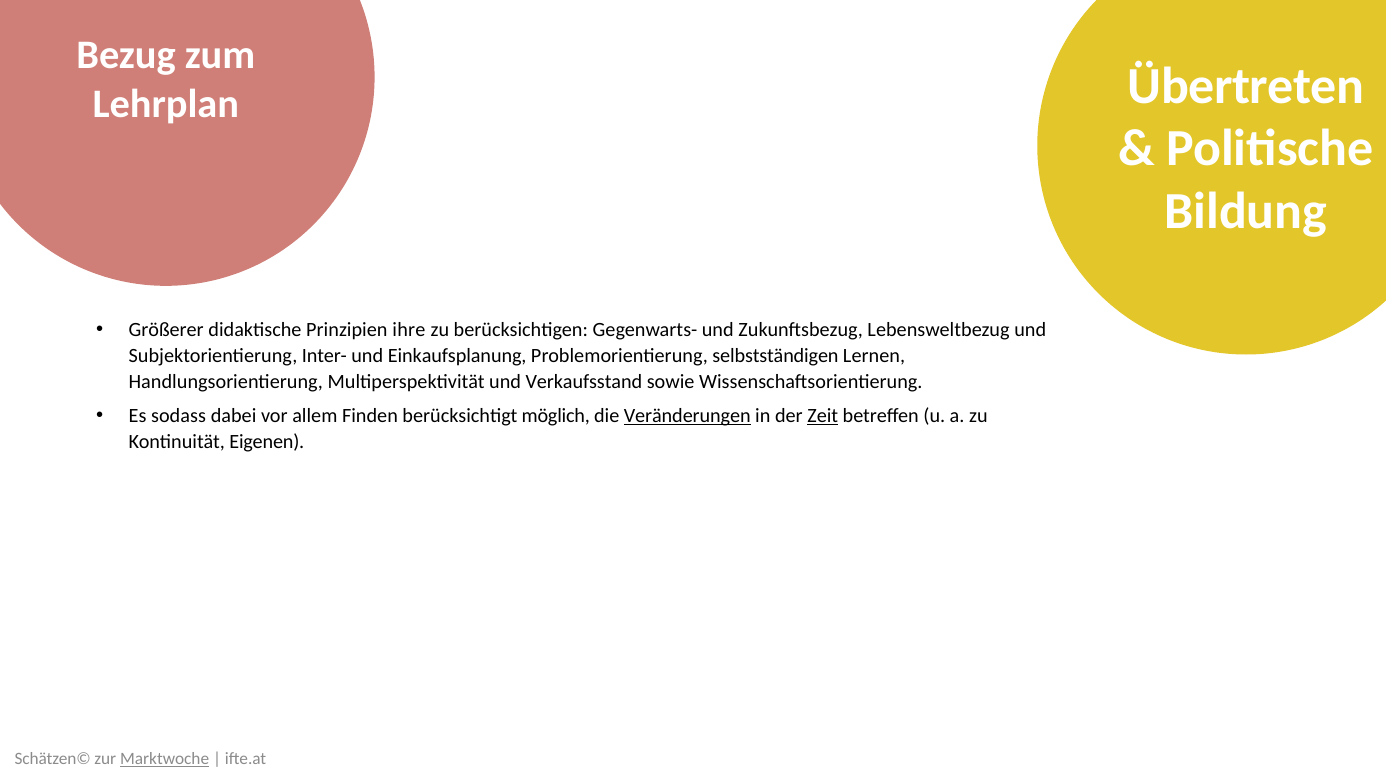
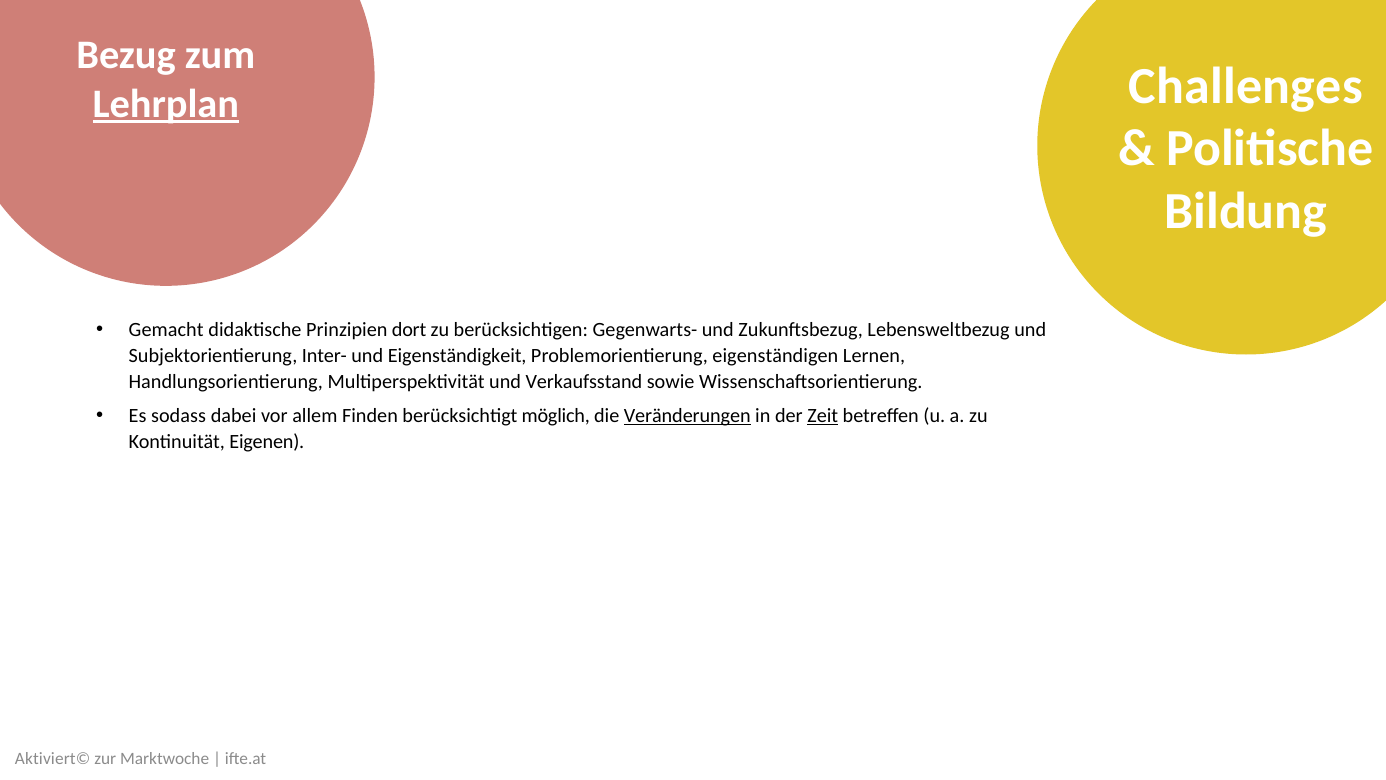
Übertreten: Übertreten -> Challenges (1246, 86)
Lehrplan underline: none -> present (166, 104)
Größerer: Größerer -> Gemacht (166, 330)
ihre: ihre -> dort (409, 330)
Einkaufsplanung: Einkaufsplanung -> Eigenständigkeit (457, 356)
selbstständigen: selbstständigen -> eigenständigen (775, 356)
Schätzen©: Schätzen© -> Aktiviert© (53, 759)
Marktwoche underline: present -> none (165, 759)
